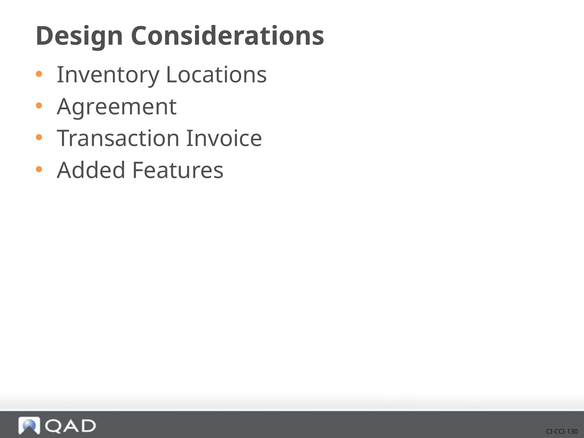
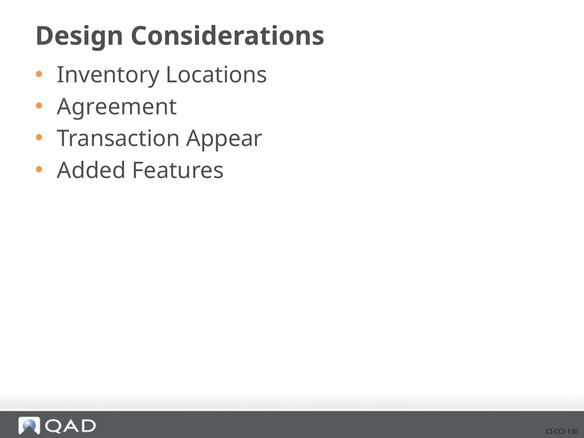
Invoice: Invoice -> Appear (224, 139)
